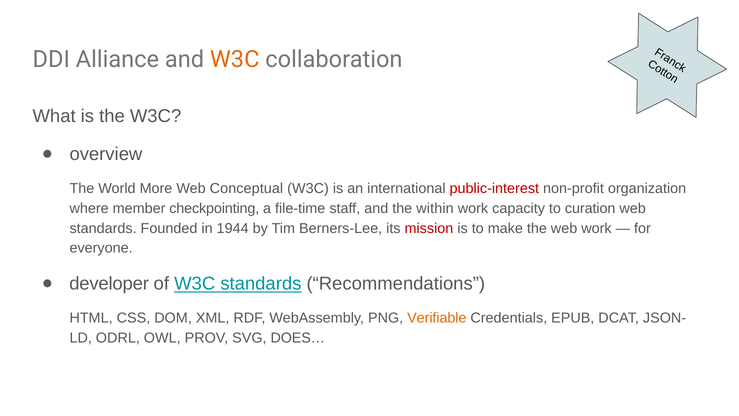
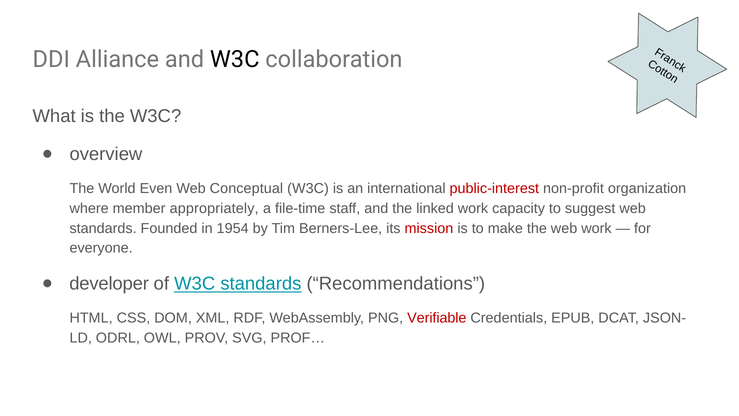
W3C colour: orange -> black (235, 59)
More: More -> Even (156, 188)
checkpointing: checkpointing -> appropriately (214, 208)
within: within -> linked (435, 208)
curation: curation -> suggest (590, 208)
1944: 1944 -> 1954 (233, 228)
Verifiable colour: orange -> red (437, 318)
DOES…: DOES… -> PROF… (298, 338)
